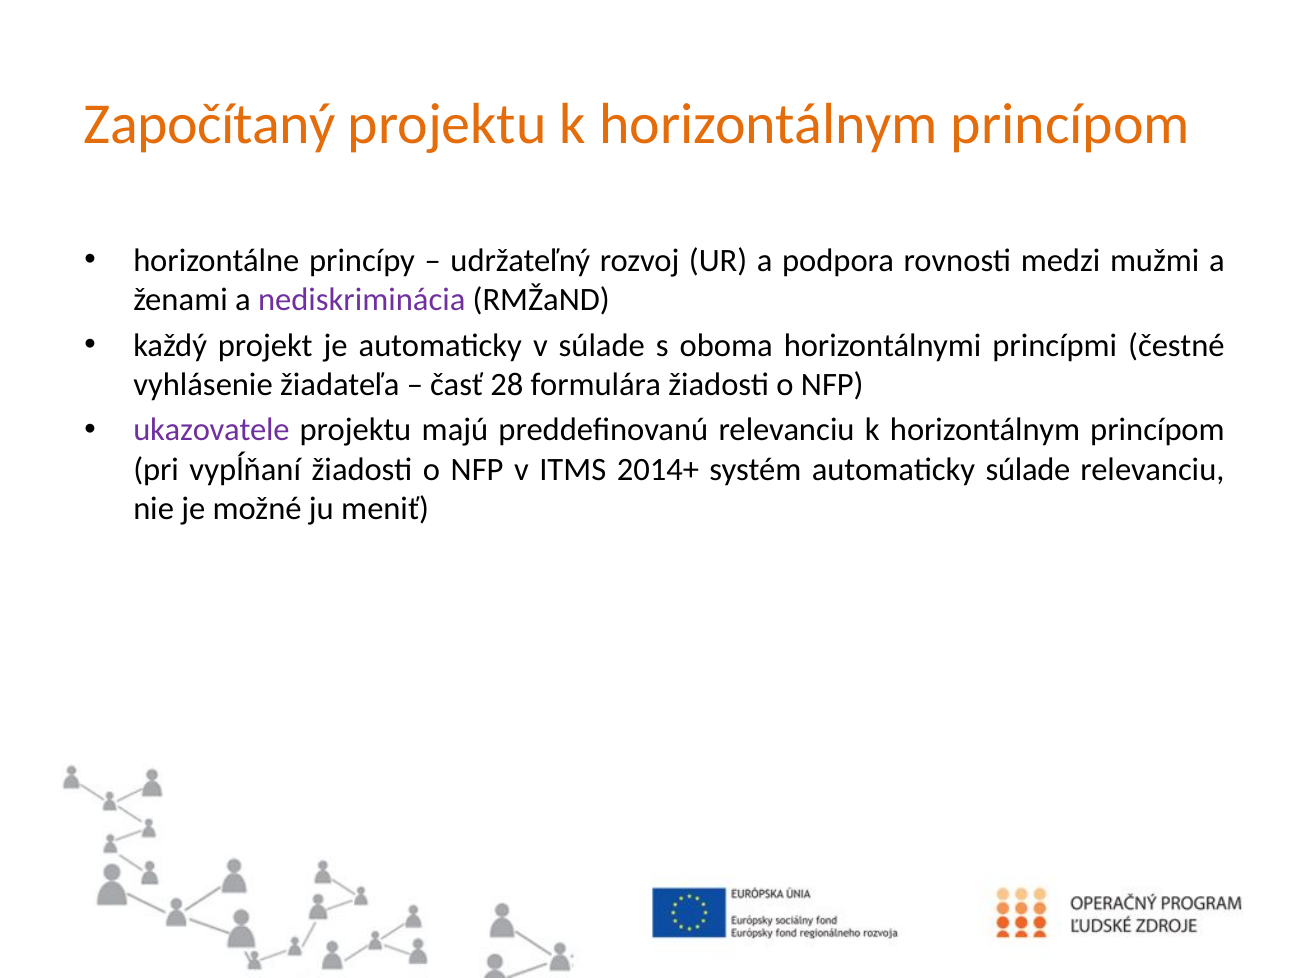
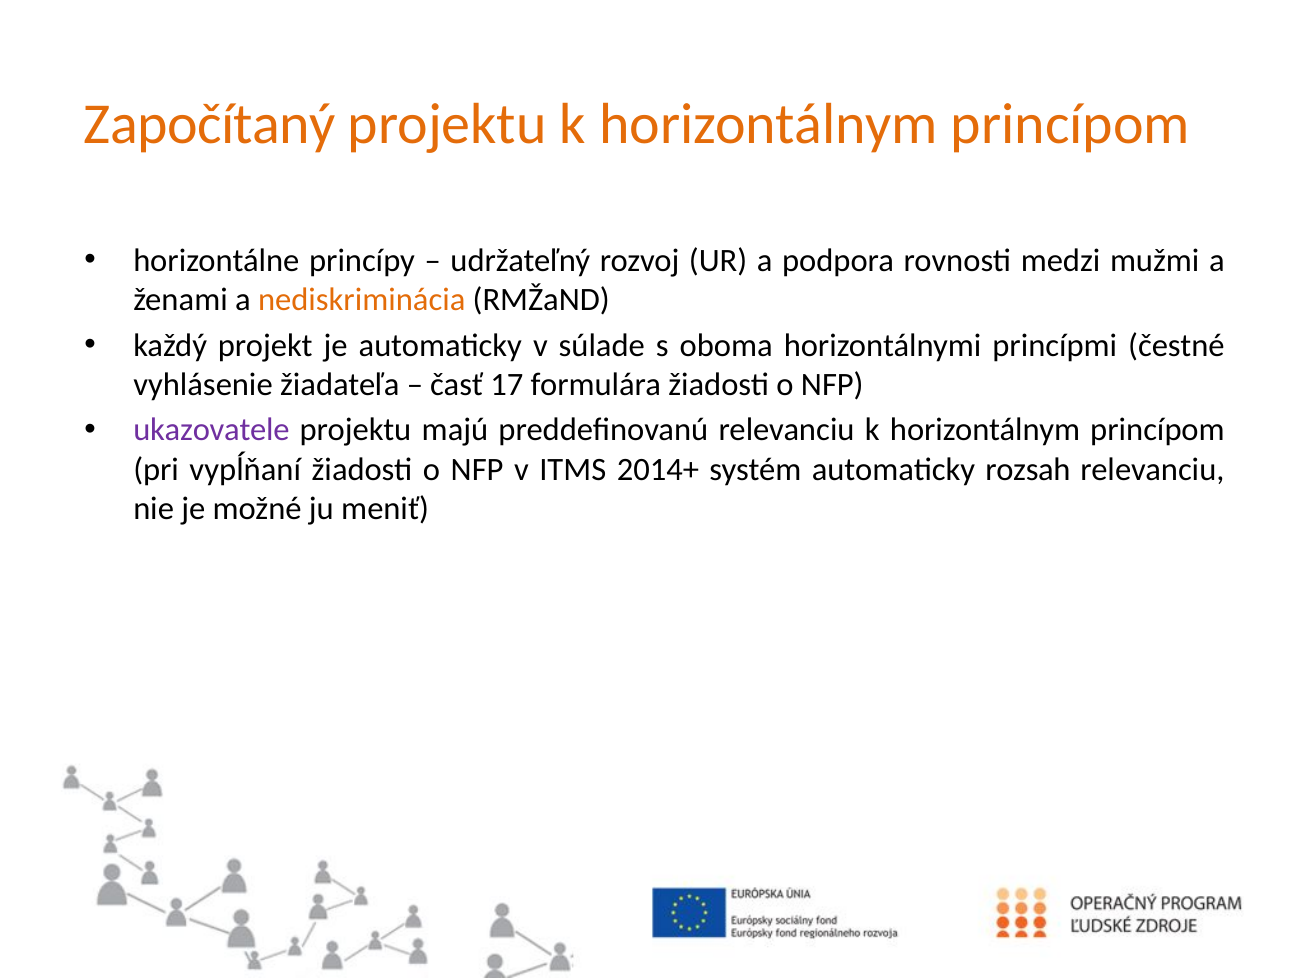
nediskriminácia colour: purple -> orange (362, 300)
28: 28 -> 17 (507, 384)
automaticky súlade: súlade -> rozsah (1028, 469)
